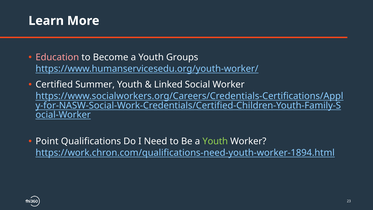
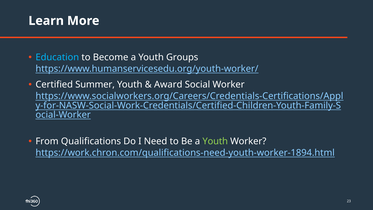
Education colour: pink -> light blue (57, 57)
Linked: Linked -> Award (168, 85)
Point: Point -> From (47, 141)
